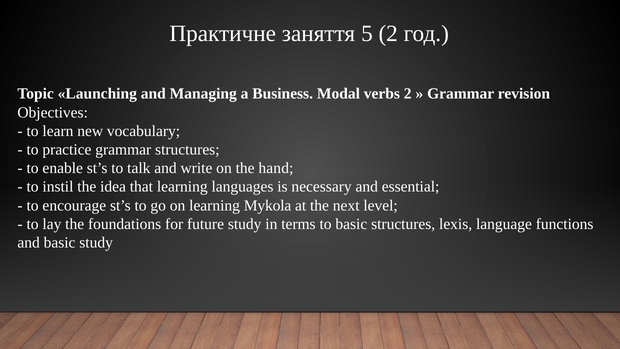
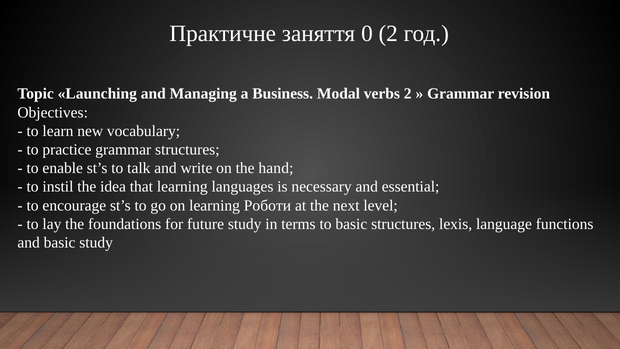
5: 5 -> 0 (367, 34)
Mykola: Mykola -> Роботи (267, 205)
